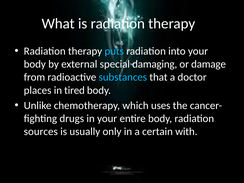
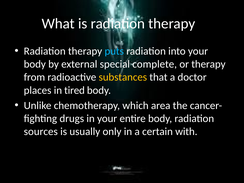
damaging: damaging -> complete (155, 64)
or damage: damage -> therapy (208, 64)
substances colour: light blue -> yellow (123, 77)
uses: uses -> area (161, 105)
